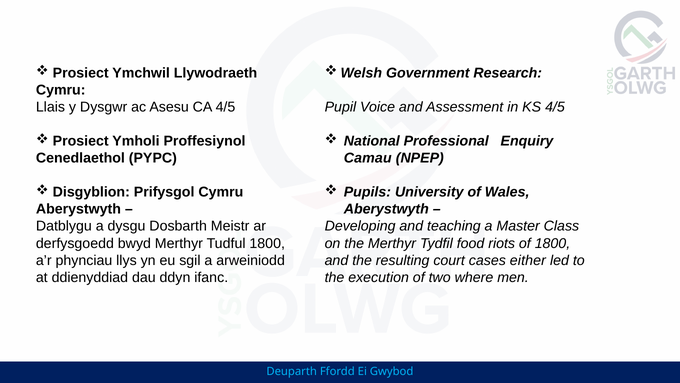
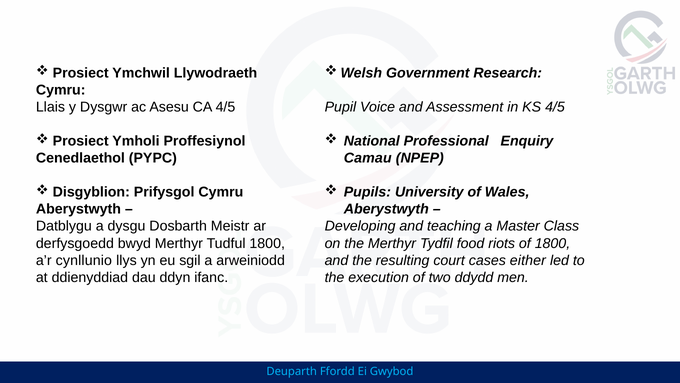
phynciau: phynciau -> cynllunio (84, 260)
where: where -> ddydd (474, 277)
